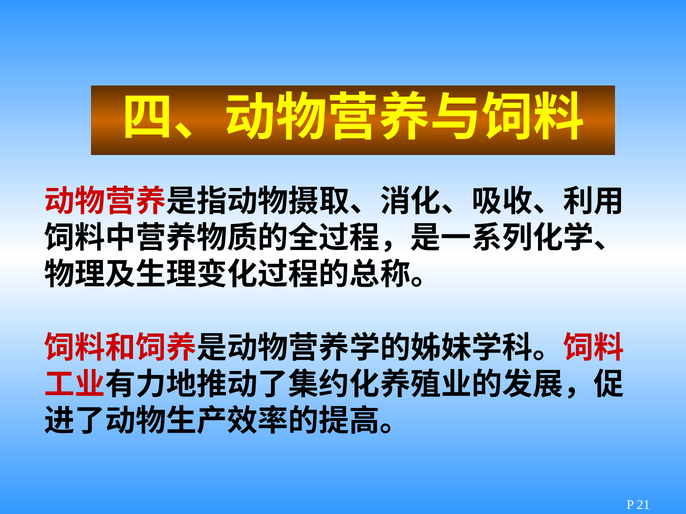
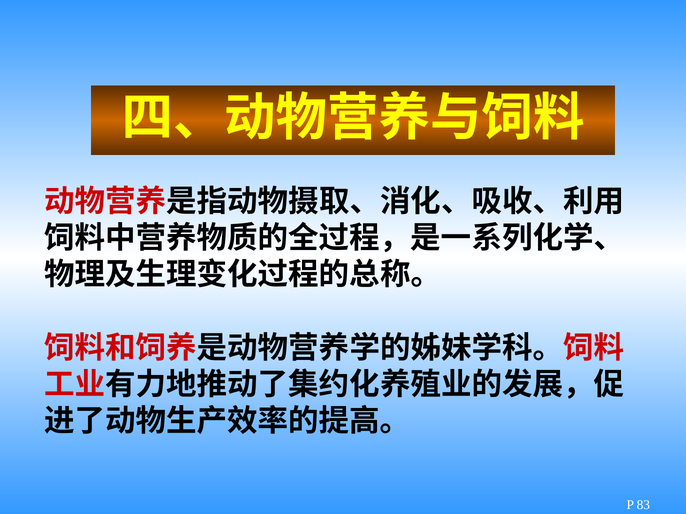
21: 21 -> 83 (643, 505)
